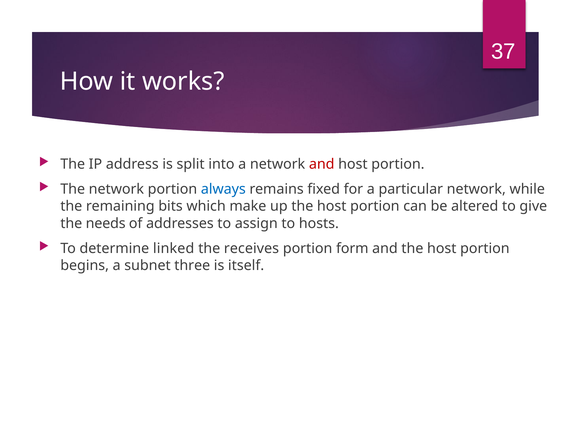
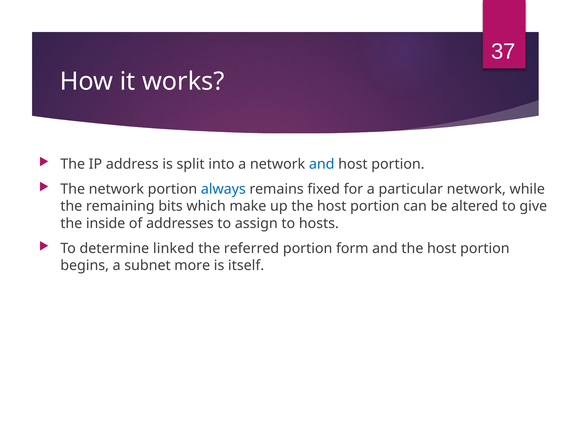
and colour: red -> blue (322, 164)
needs: needs -> inside (106, 224)
receives: receives -> referred (252, 249)
three: three -> more (192, 266)
